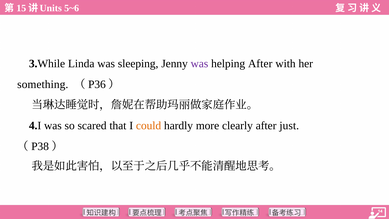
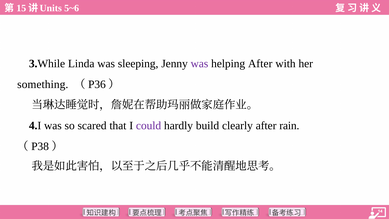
could colour: orange -> purple (149, 126)
more: more -> build (208, 126)
just: just -> rain (289, 126)
